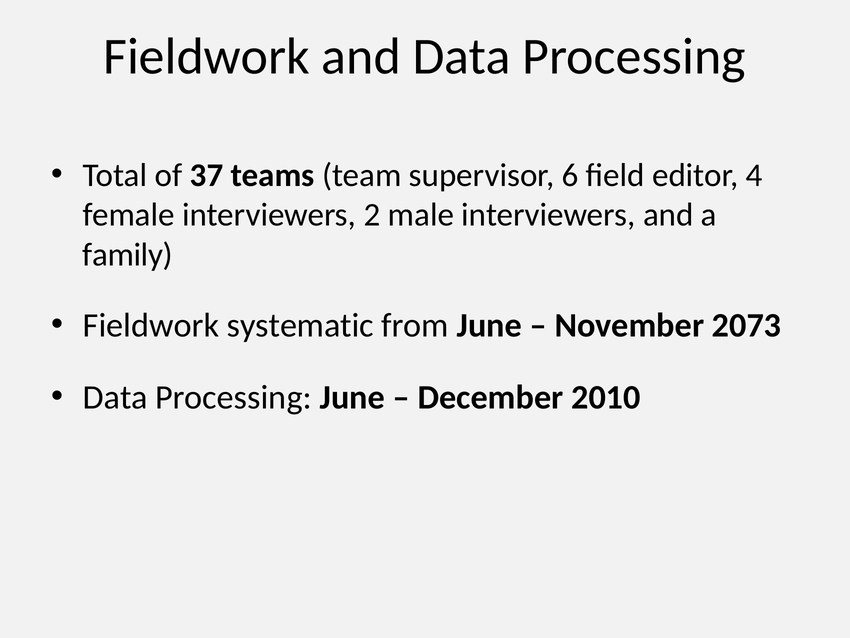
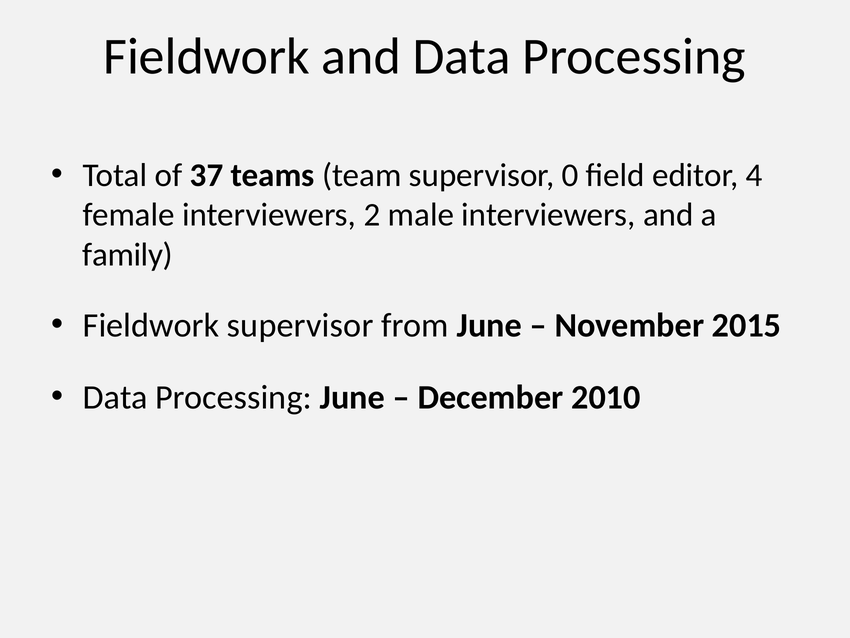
6: 6 -> 0 (570, 175)
Fieldwork systematic: systematic -> supervisor (300, 325)
2073: 2073 -> 2015 (747, 325)
